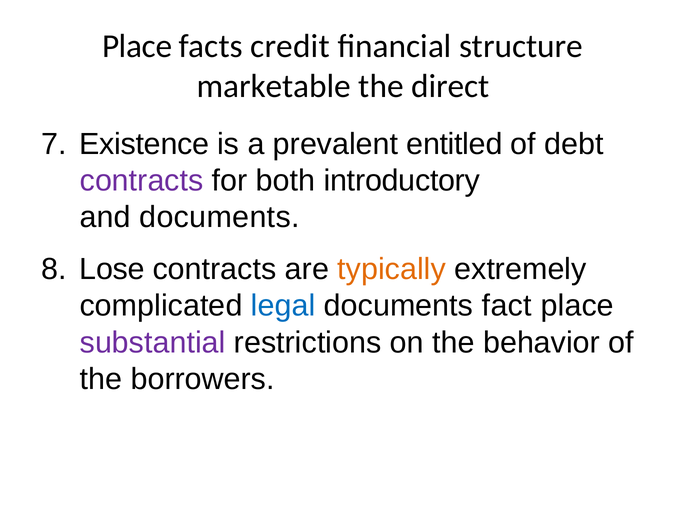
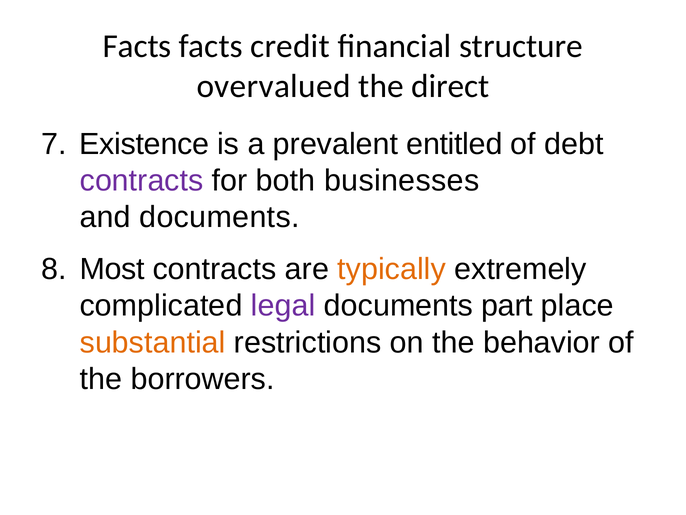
Place: Place -> Facts (137, 46)
marketable: marketable -> overvalued (274, 86)
introductory: introductory -> businesses (402, 181)
Lose: Lose -> Most (112, 269)
legal colour: blue -> purple (283, 306)
fact: fact -> part (507, 306)
substantial colour: purple -> orange (153, 342)
